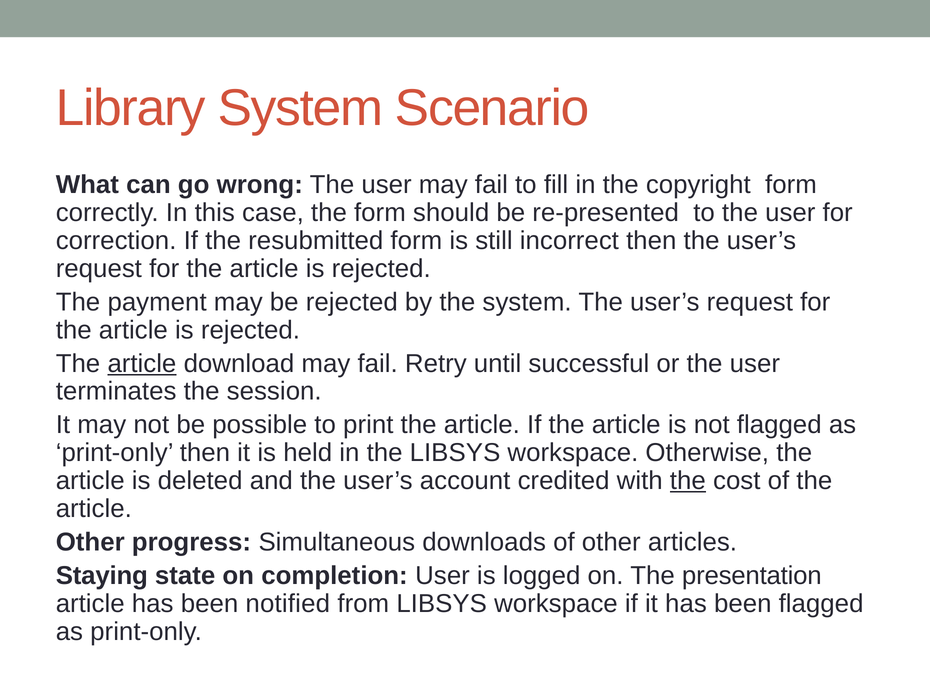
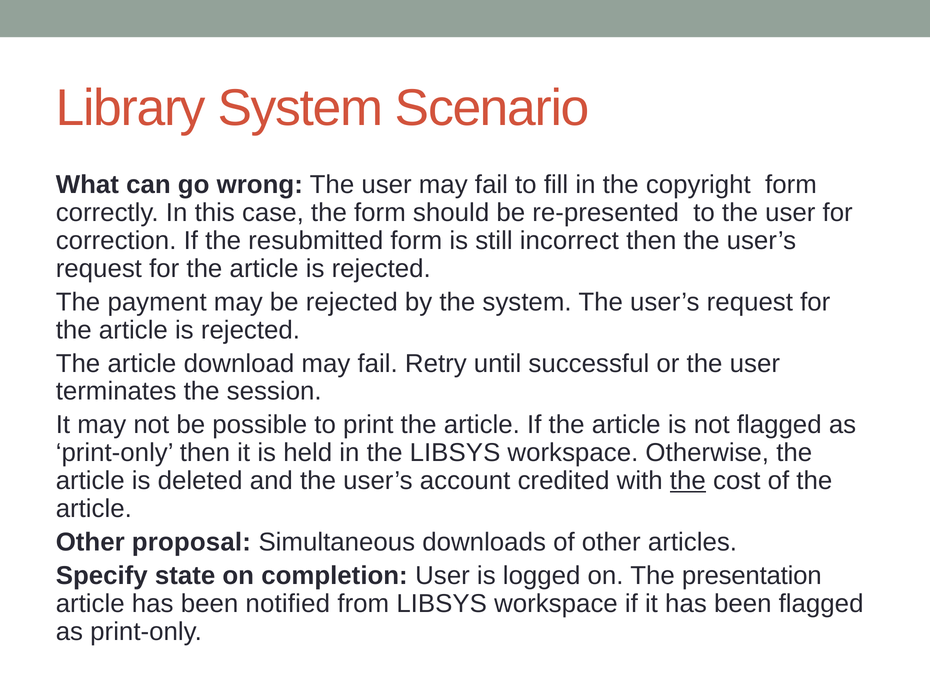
article underline: present -> none (142, 363)
progress: progress -> proposal (191, 542)
Staying: Staying -> Specify (102, 575)
